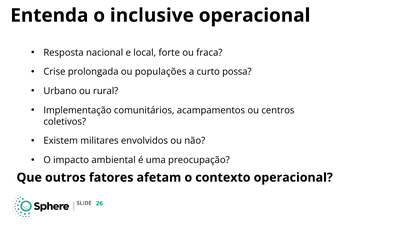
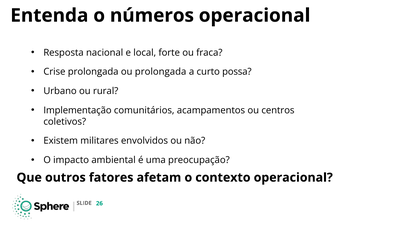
inclusive: inclusive -> números (152, 15)
ou populações: populações -> prolongada (161, 72)
